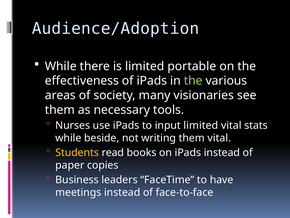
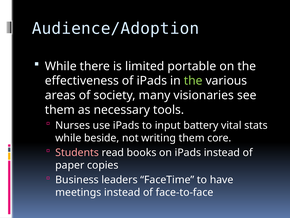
input limited: limited -> battery (201, 125)
them vital: vital -> core (219, 138)
Students colour: yellow -> pink (77, 152)
